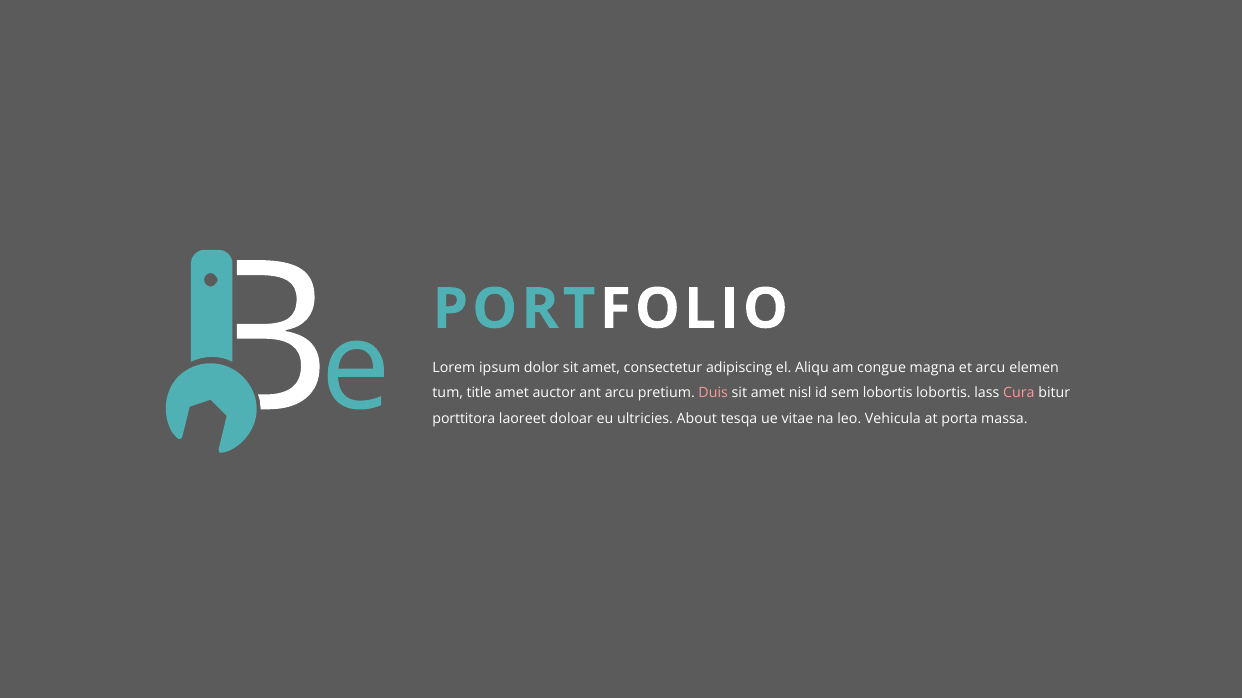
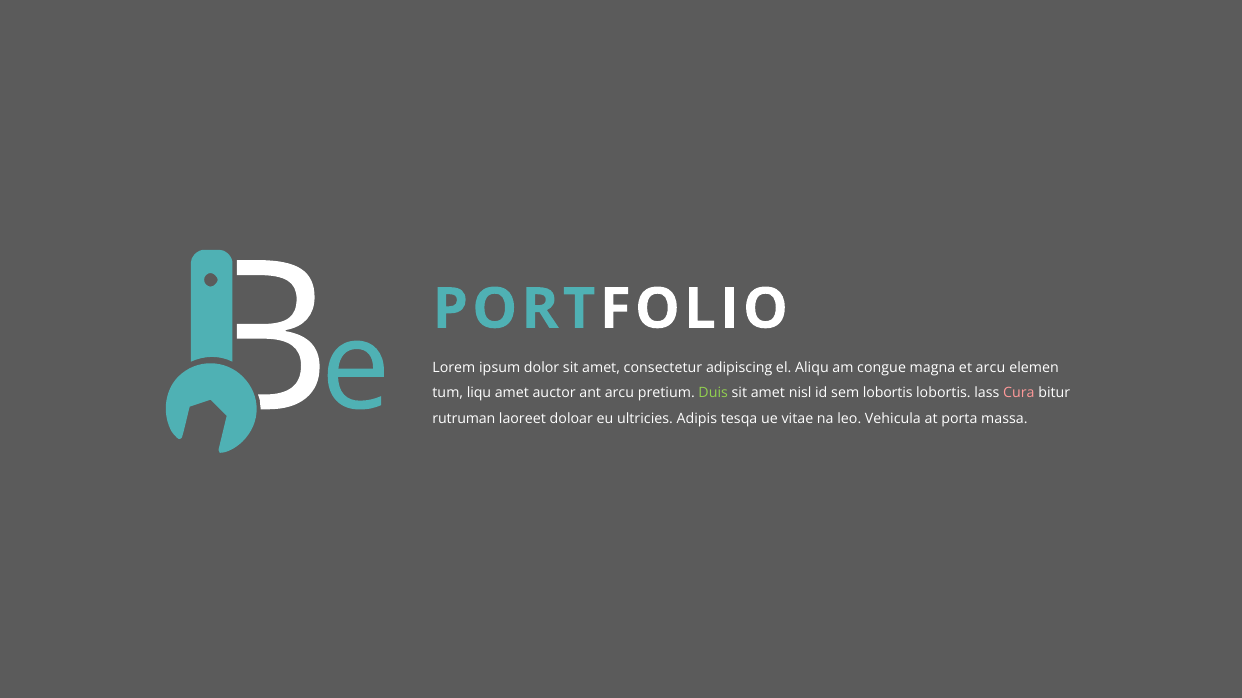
title: title -> liqu (479, 393)
Duis colour: pink -> light green (713, 393)
porttitora: porttitora -> rutruman (464, 419)
About: About -> Adipis (697, 419)
